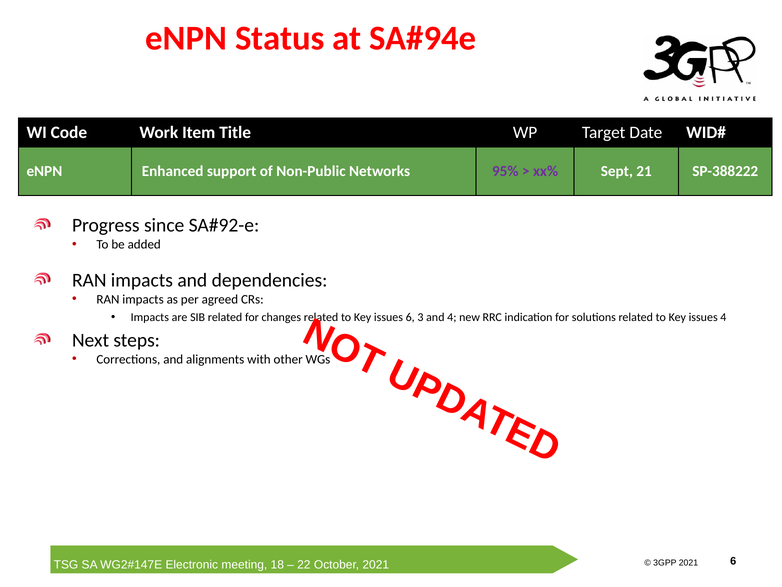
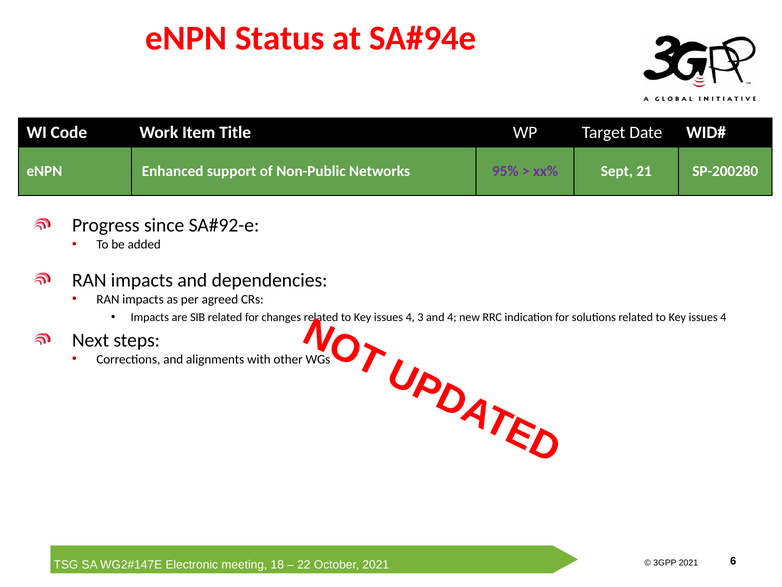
SP-388222: SP-388222 -> SP-200280 (725, 171)
6: 6 -> 4 (410, 317)
